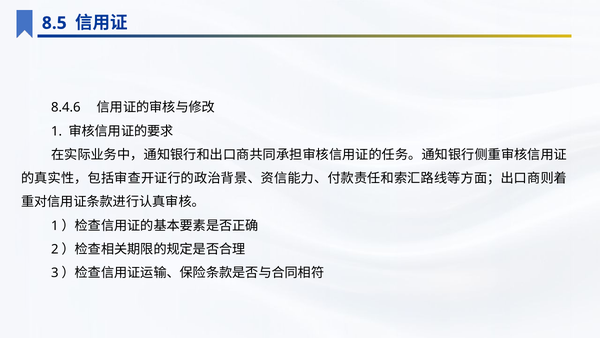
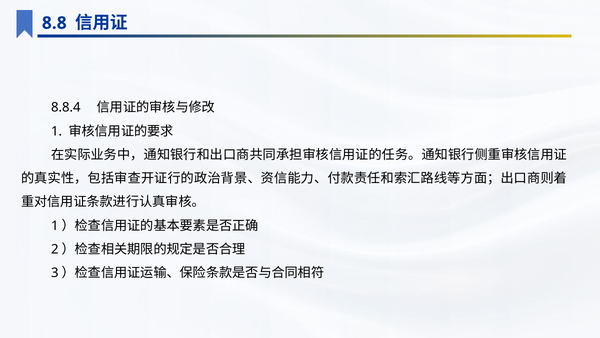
8.5: 8.5 -> 8.8 (54, 23)
8.4.6: 8.4.6 -> 8.8.4 (66, 107)
